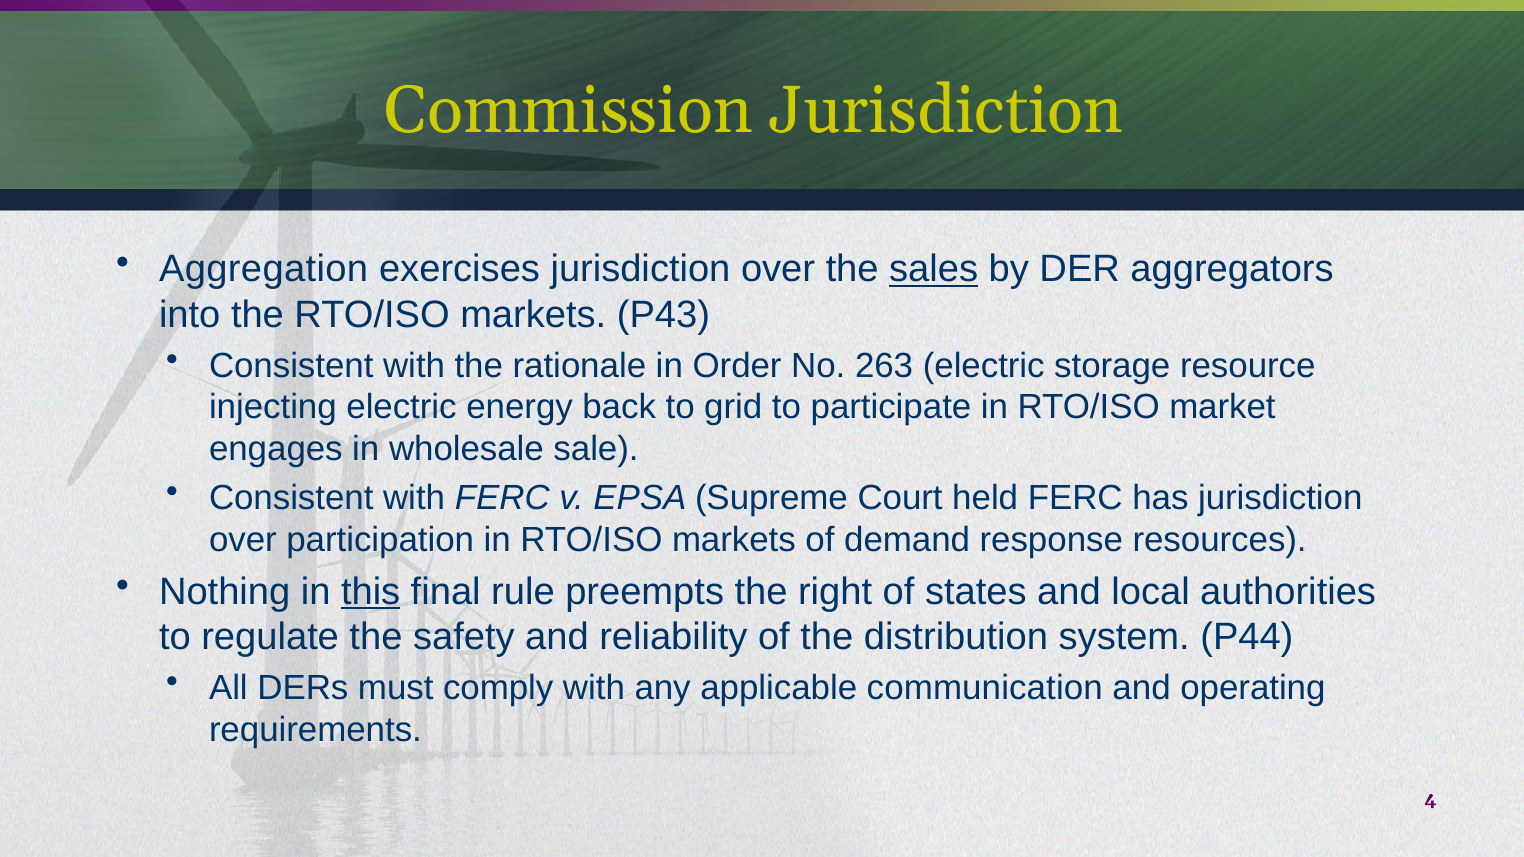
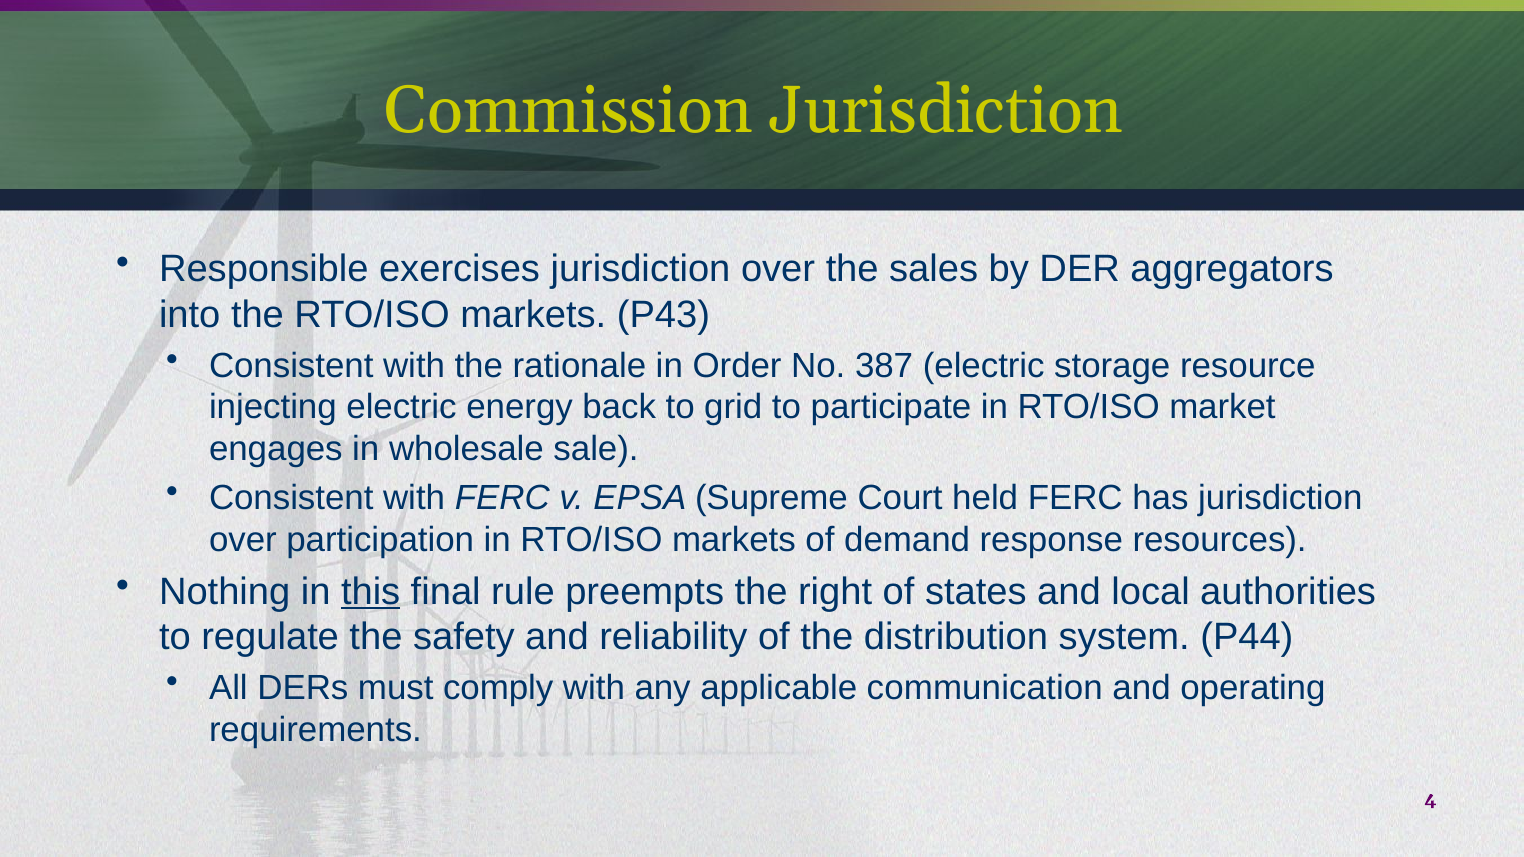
Aggregation: Aggregation -> Responsible (264, 269)
sales underline: present -> none (934, 269)
263: 263 -> 387 (884, 366)
